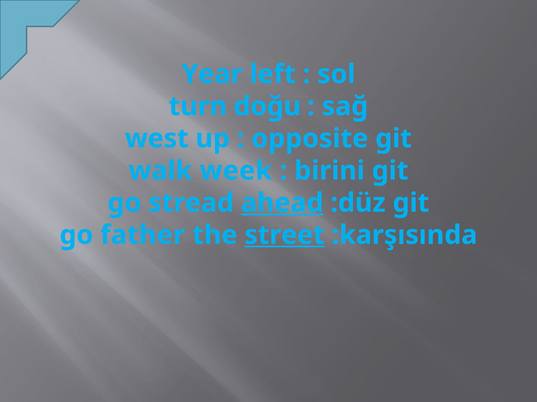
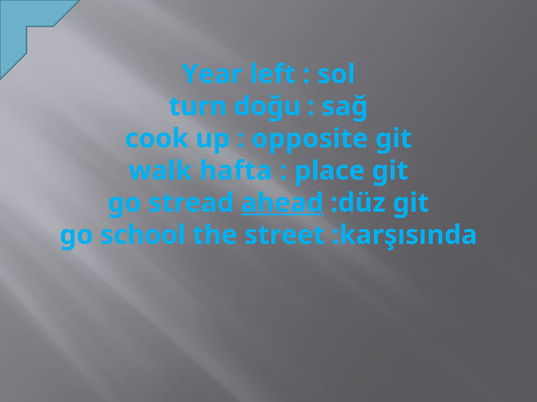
west: west -> cook (157, 139)
week: week -> hafta (236, 171)
birini: birini -> place (330, 171)
father: father -> school (143, 235)
street underline: present -> none (285, 235)
